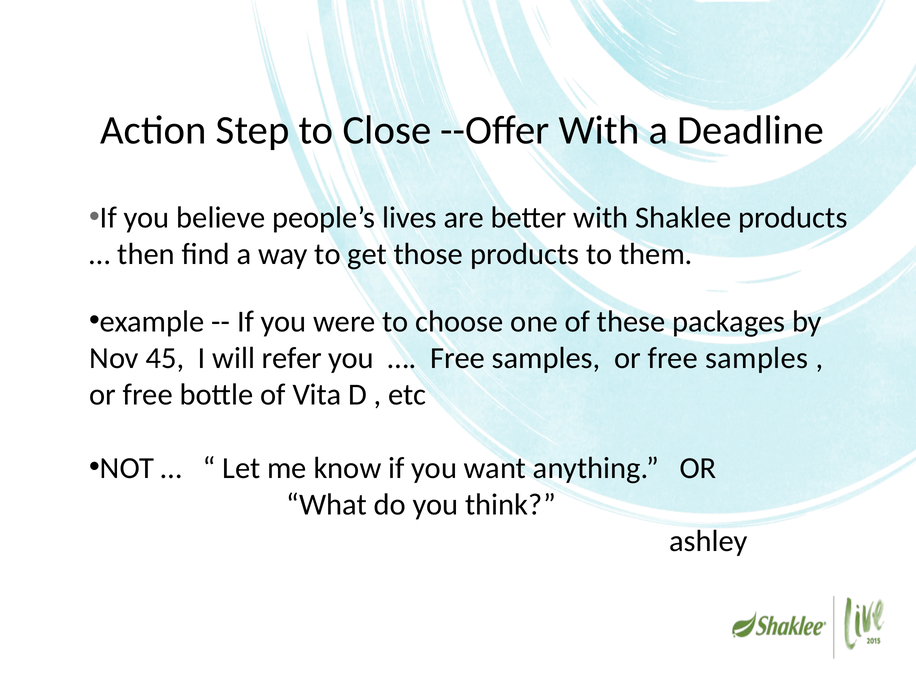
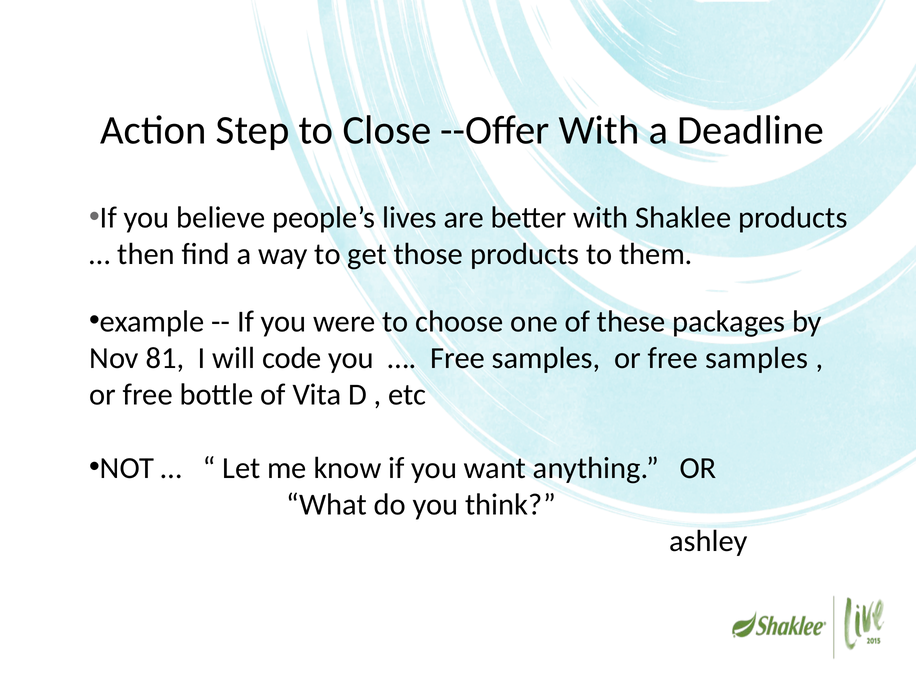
45: 45 -> 81 (165, 358)
refer: refer -> code (292, 358)
